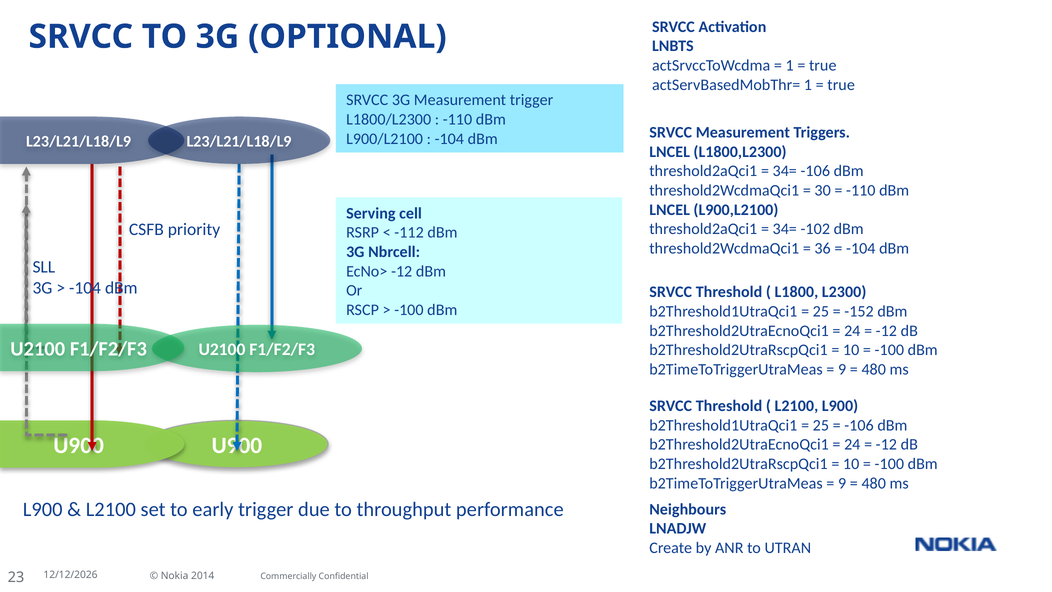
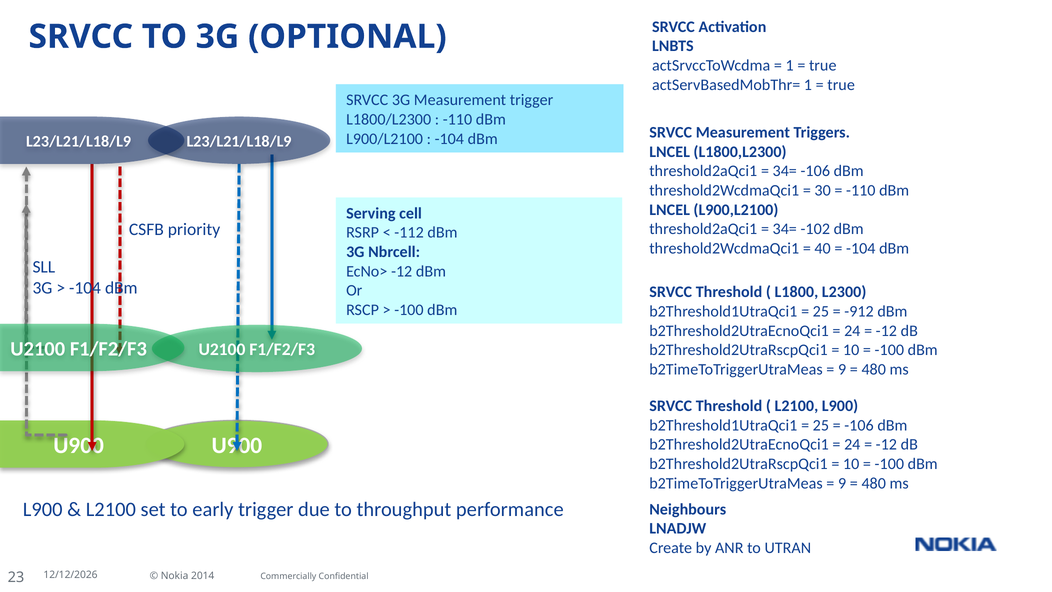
36: 36 -> 40 (823, 248)
-152: -152 -> -912 (859, 311)
